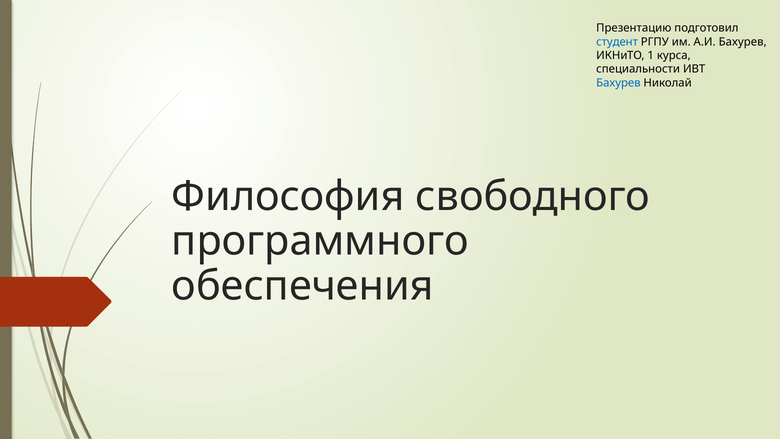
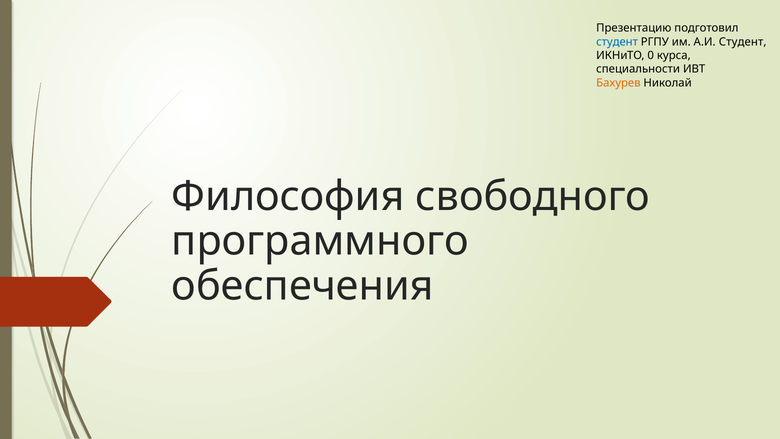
А.И Бахурев: Бахурев -> Студент (743, 42)
1: 1 -> 0 (651, 55)
Бахурев colour: blue -> orange (618, 83)
